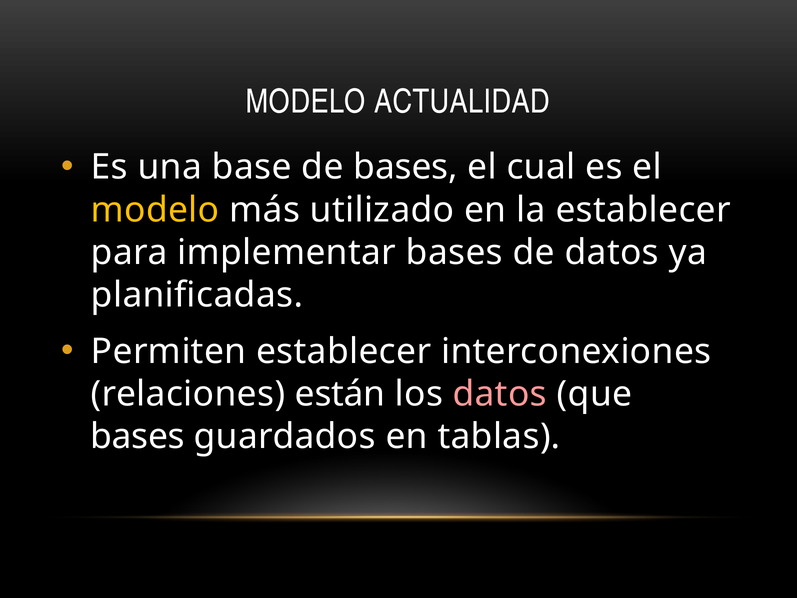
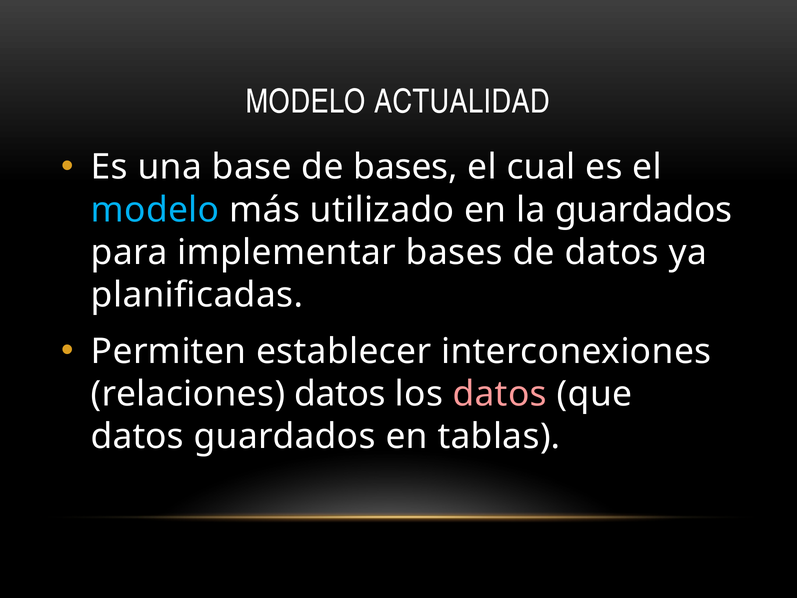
modelo colour: yellow -> light blue (155, 210)
la establecer: establecer -> guardados (644, 210)
relaciones están: están -> datos (340, 394)
bases: bases -> datos (137, 436)
